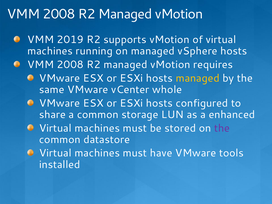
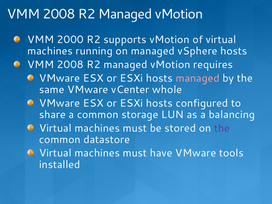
2019: 2019 -> 2000 (70, 40)
managed colour: yellow -> pink (198, 78)
enhanced: enhanced -> balancing (232, 115)
